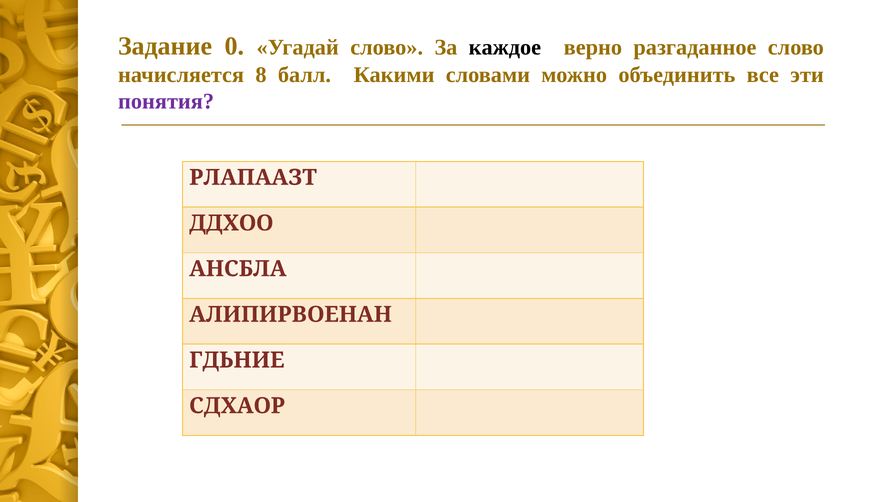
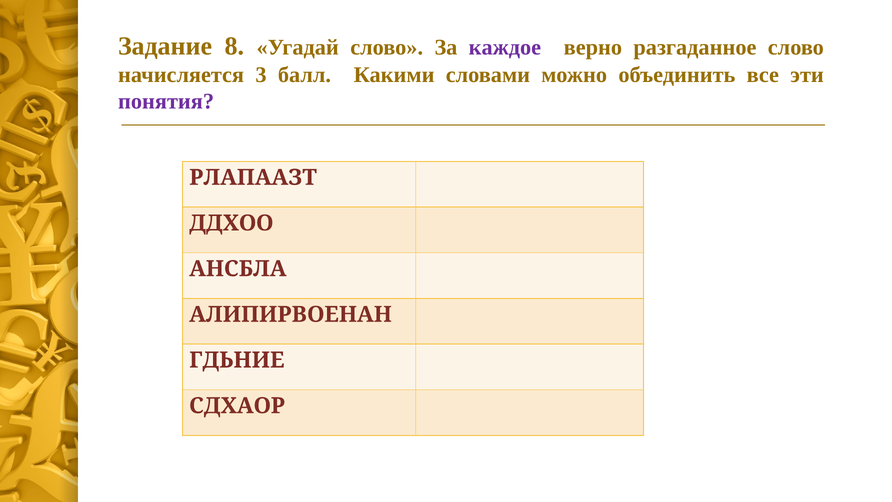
0: 0 -> 8 (234, 46)
каждое colour: black -> purple (505, 47)
8: 8 -> 3 (261, 75)
